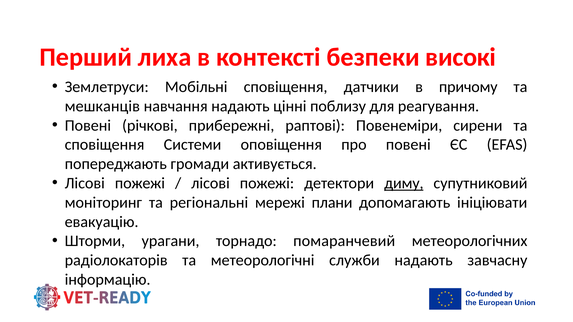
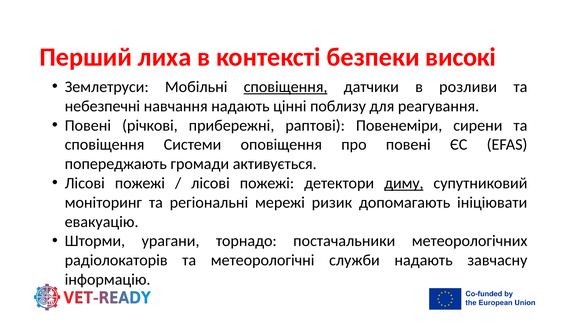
сповіщення underline: none -> present (286, 87)
причому: причому -> розливи (468, 87)
мешканців: мешканців -> небезпечні (102, 106)
плани: плани -> ризик (332, 203)
помаранчевий: помаранчевий -> постачальники (344, 241)
